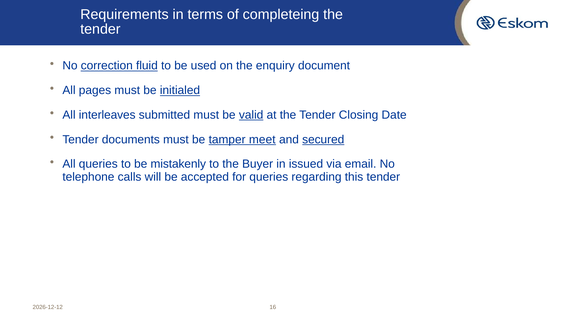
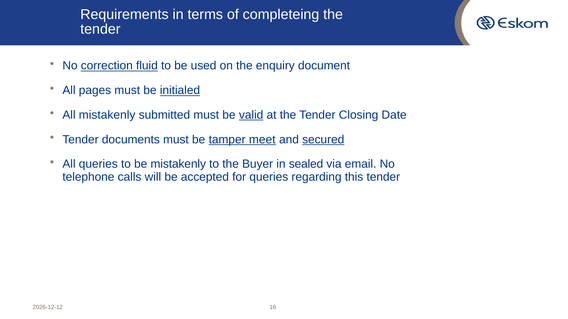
All interleaves: interleaves -> mistakenly (107, 115)
issued: issued -> sealed (306, 164)
